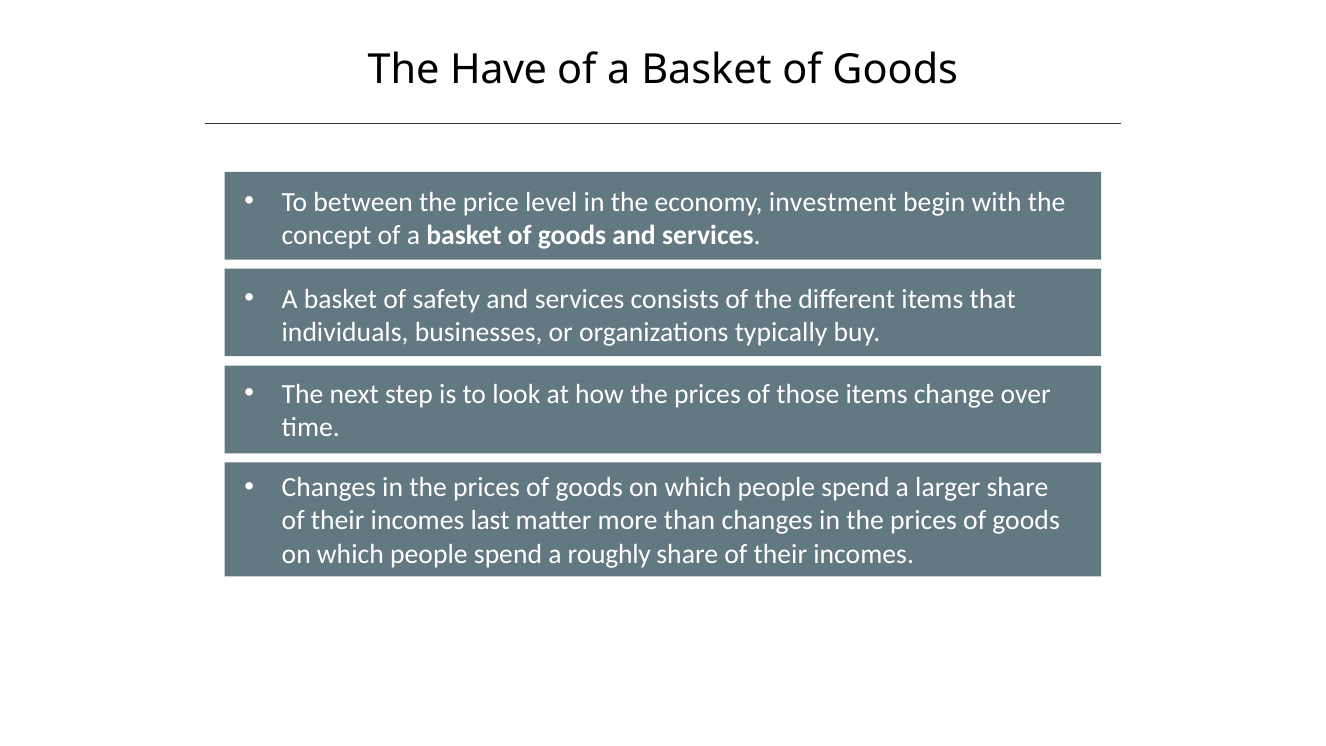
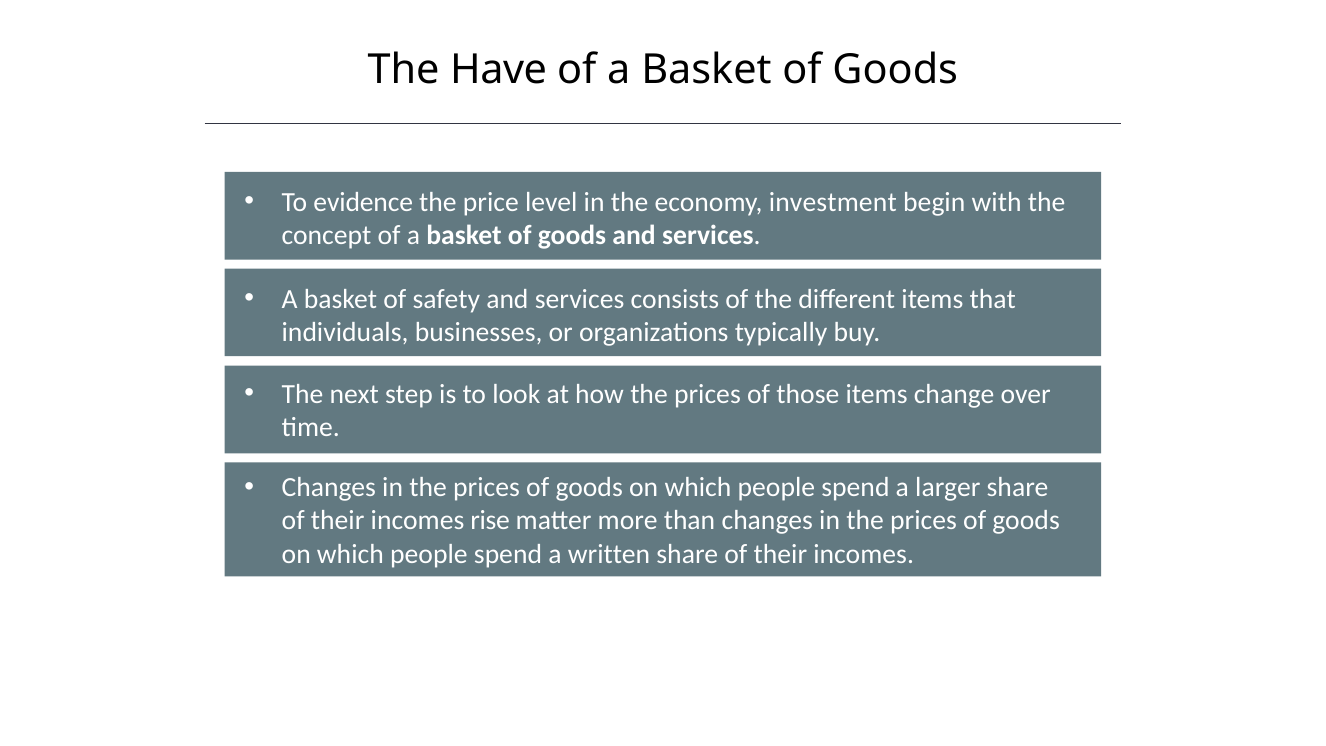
between: between -> evidence (363, 202)
last: last -> rise (490, 521)
roughly: roughly -> written (609, 554)
